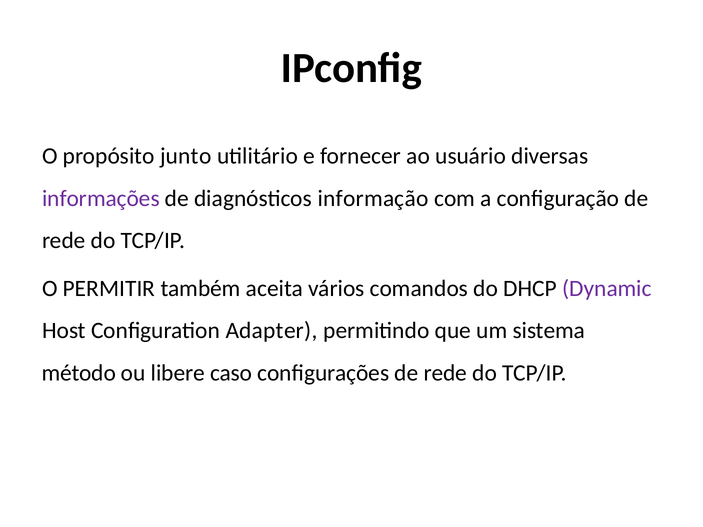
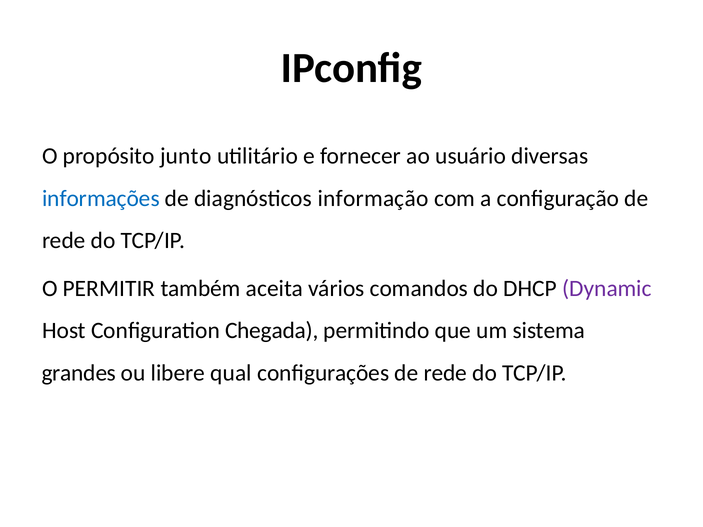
informações colour: purple -> blue (101, 198)
Adapter: Adapter -> Chegada (272, 331)
método: método -> grandes (79, 373)
caso: caso -> qual (231, 373)
